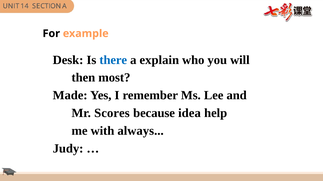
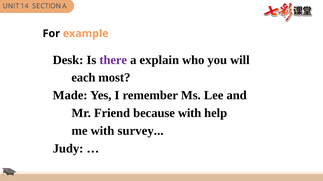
there colour: blue -> purple (113, 60)
then: then -> each (83, 78)
Scores: Scores -> Friend (112, 113)
because idea: idea -> with (190, 113)
always: always -> survey (141, 131)
